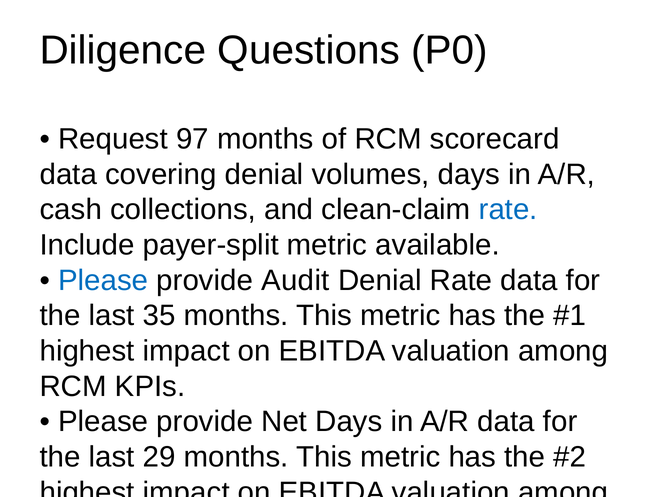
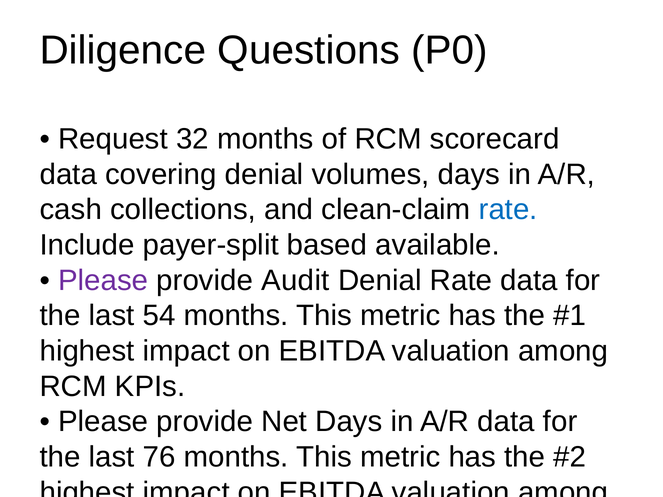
97: 97 -> 32 (192, 139)
payer-split metric: metric -> based (327, 245)
Please colour: blue -> purple (103, 281)
35: 35 -> 54 (159, 316)
29: 29 -> 76 (159, 457)
